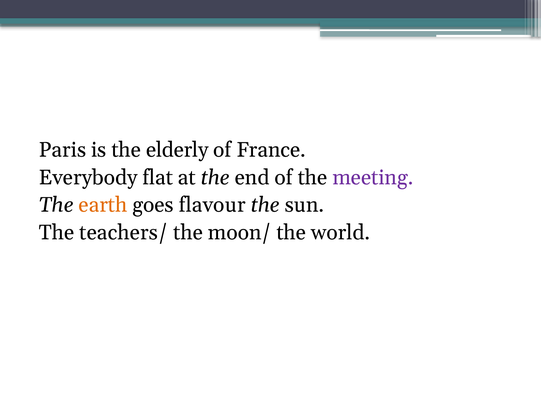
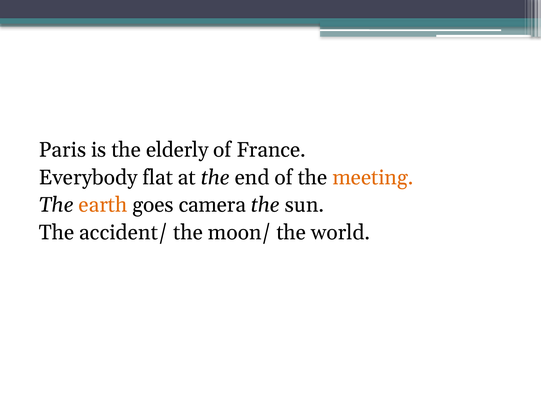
meeting colour: purple -> orange (373, 177)
flavour: flavour -> camera (212, 205)
teachers/: teachers/ -> accident/ (124, 232)
